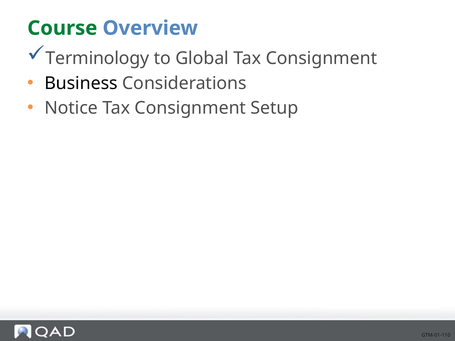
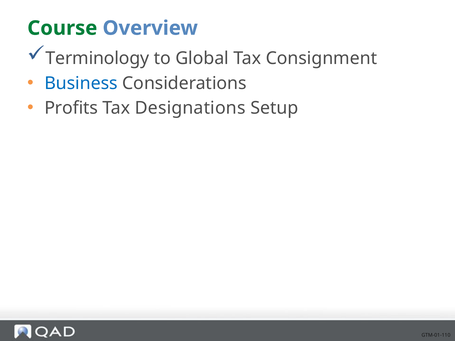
Business colour: black -> blue (81, 83)
Notice: Notice -> Profits (71, 108)
Consignment: Consignment -> Designations (190, 108)
